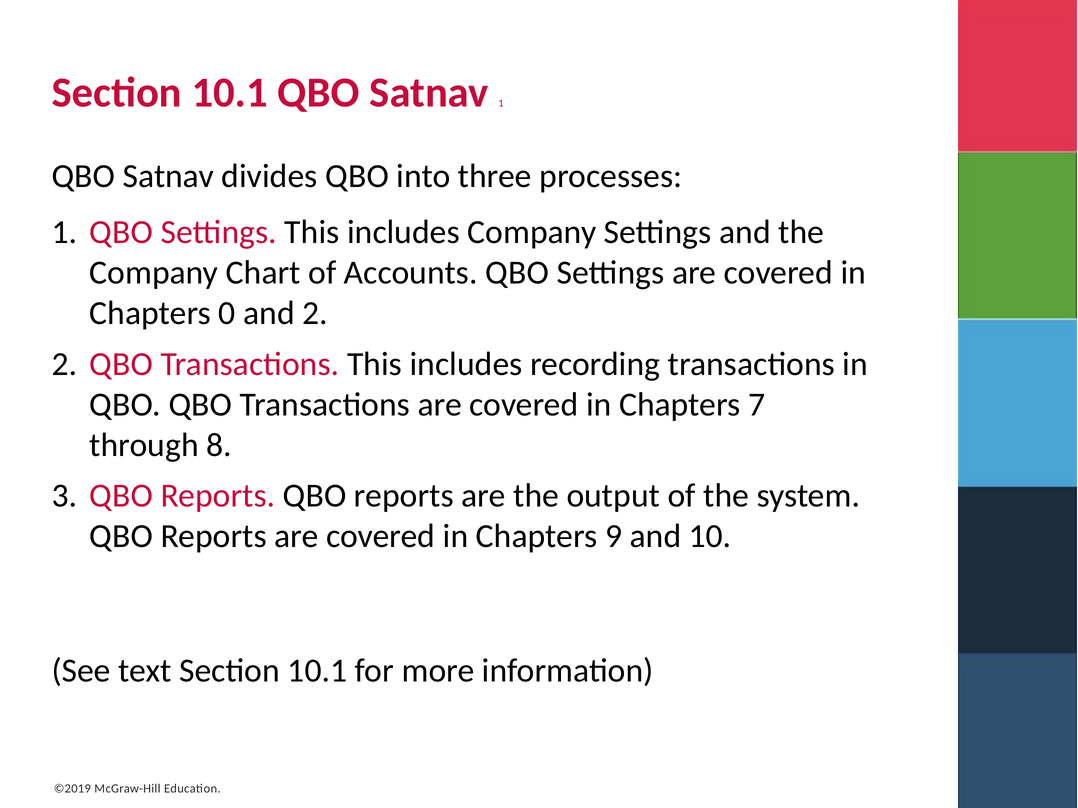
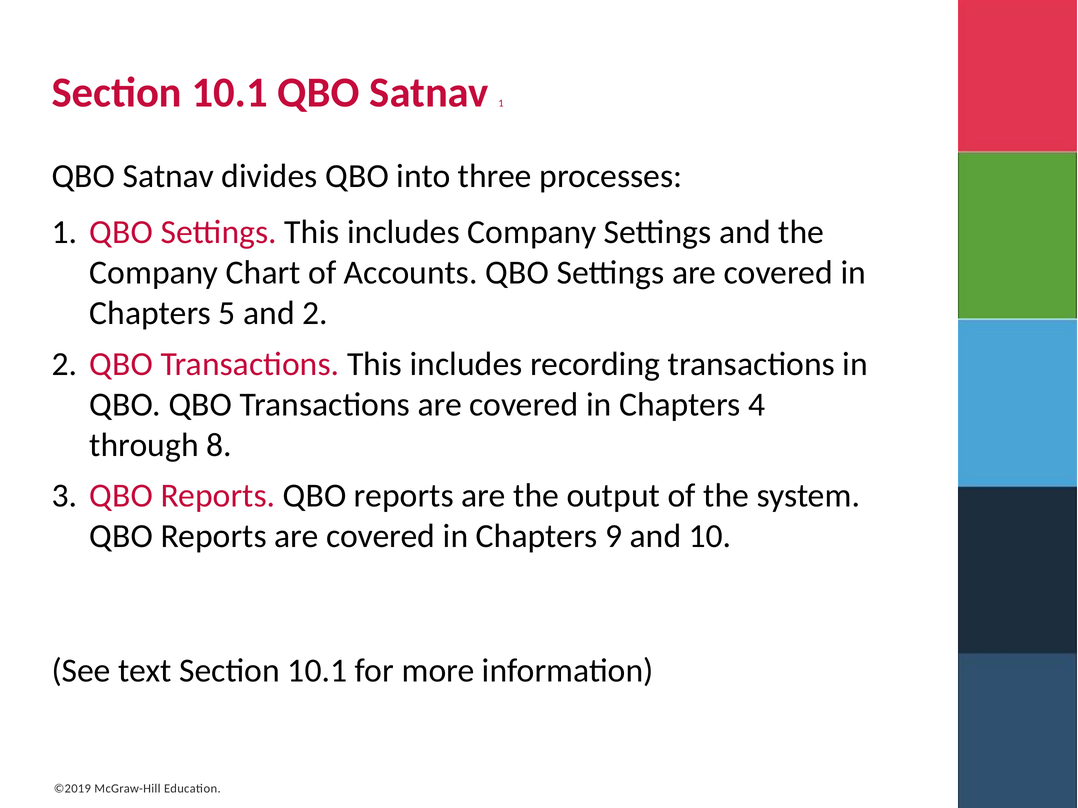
0: 0 -> 5 (227, 313)
7: 7 -> 4 (757, 405)
